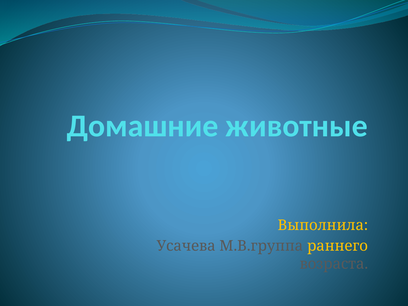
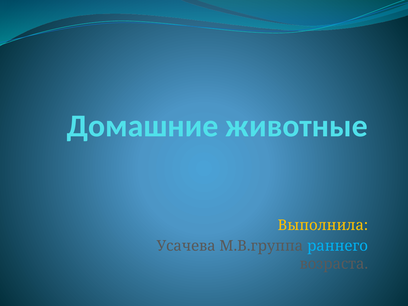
раннего colour: yellow -> light blue (337, 246)
